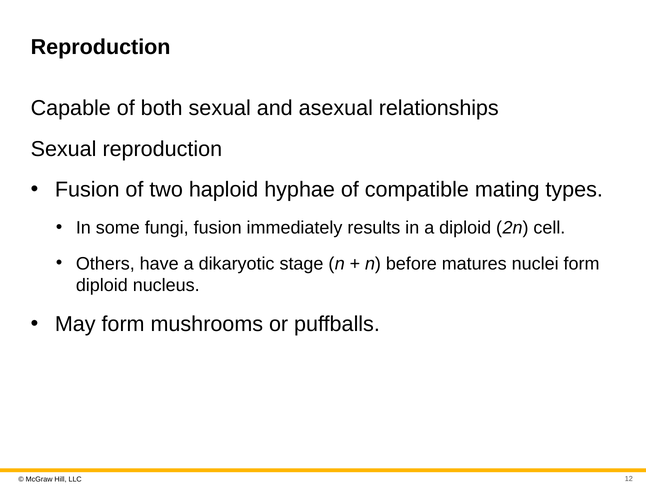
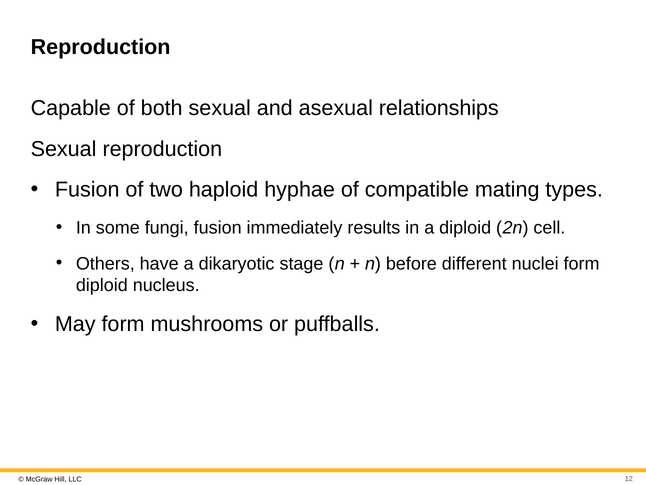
matures: matures -> different (474, 263)
